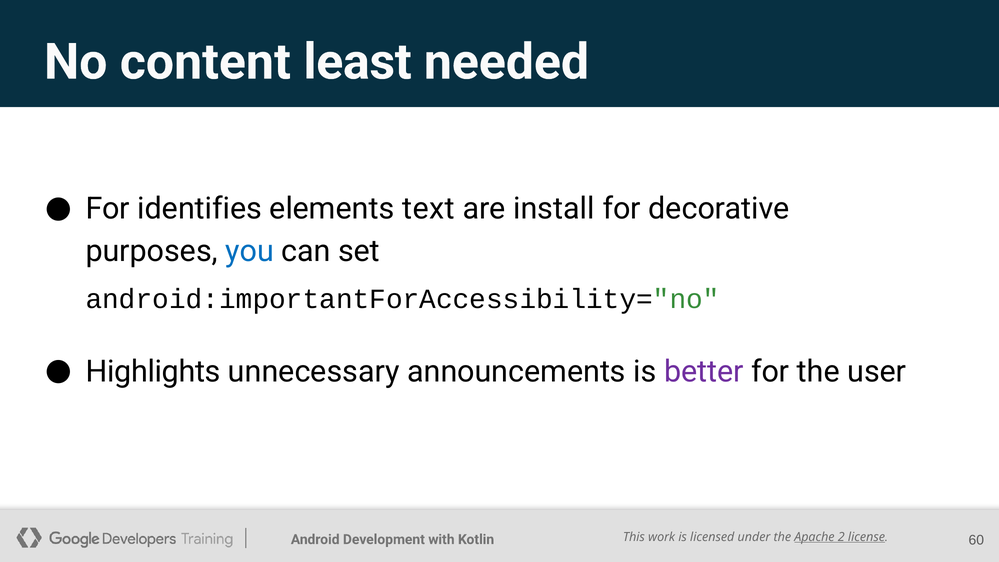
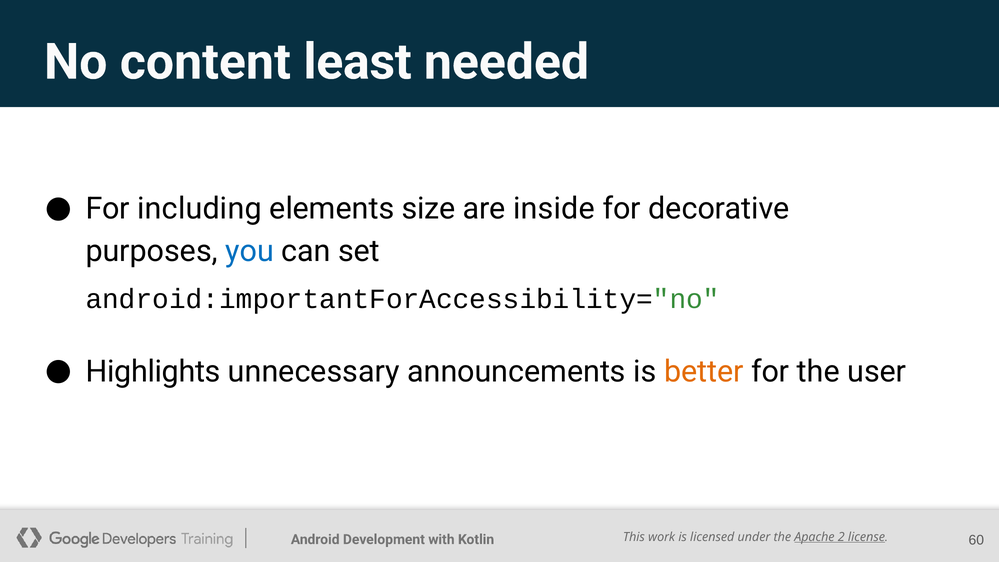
identifies: identifies -> including (200, 209)
text: text -> size (429, 209)
install: install -> inside (554, 209)
better colour: purple -> orange (704, 372)
